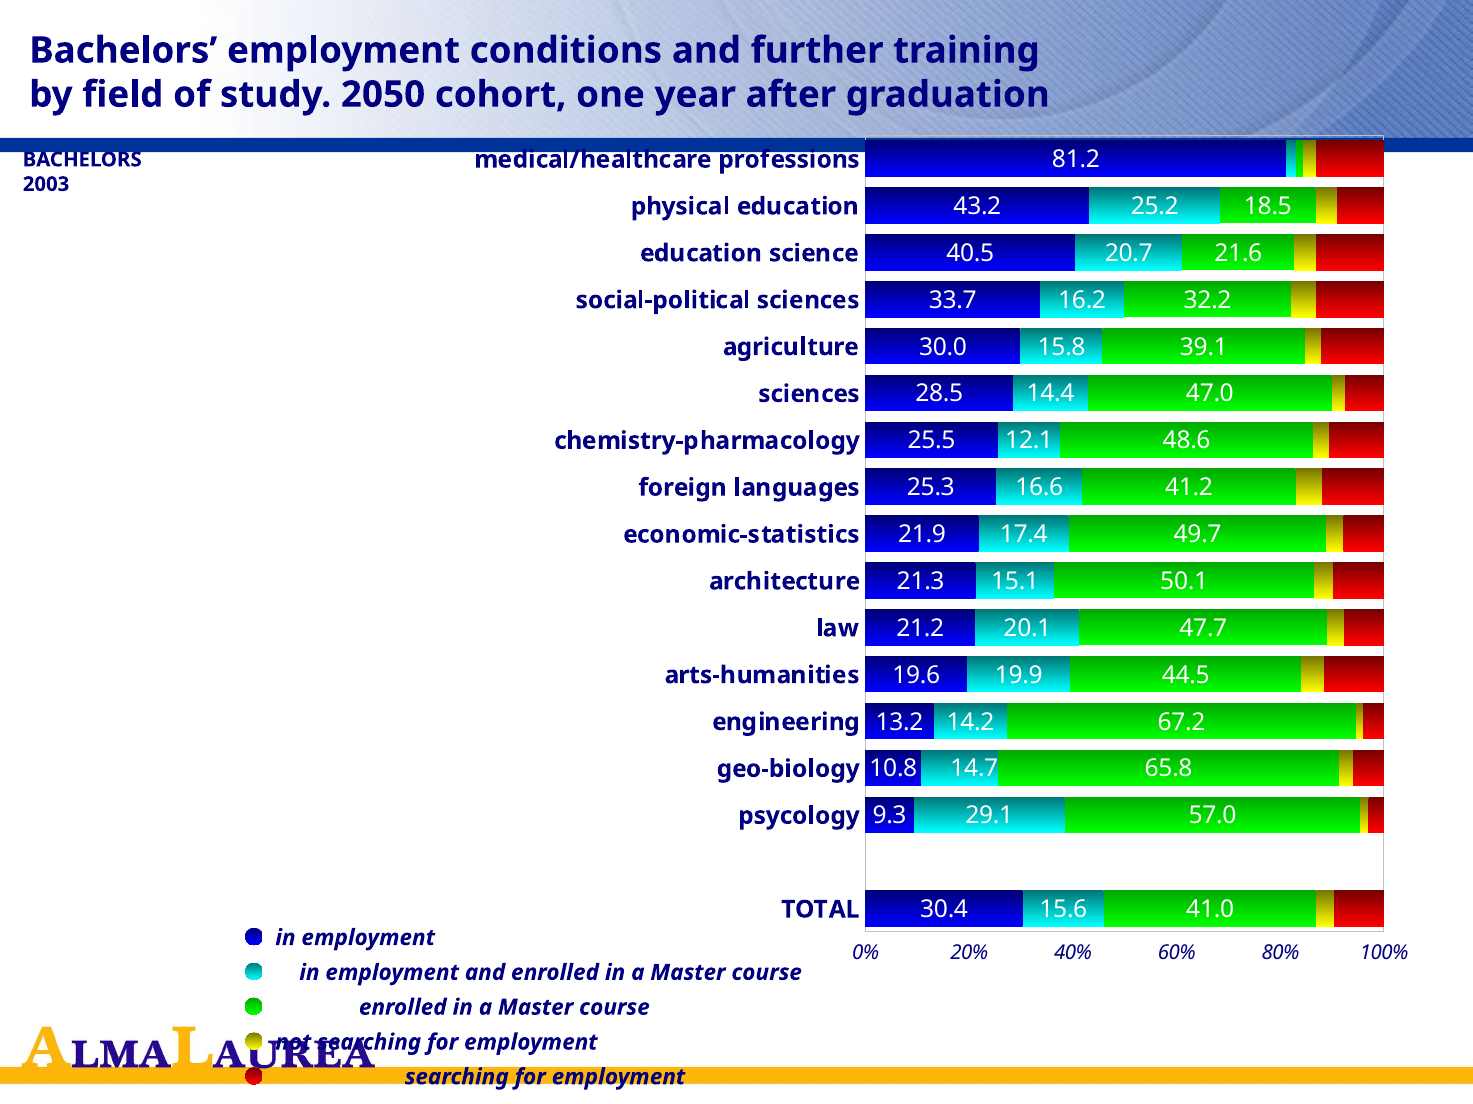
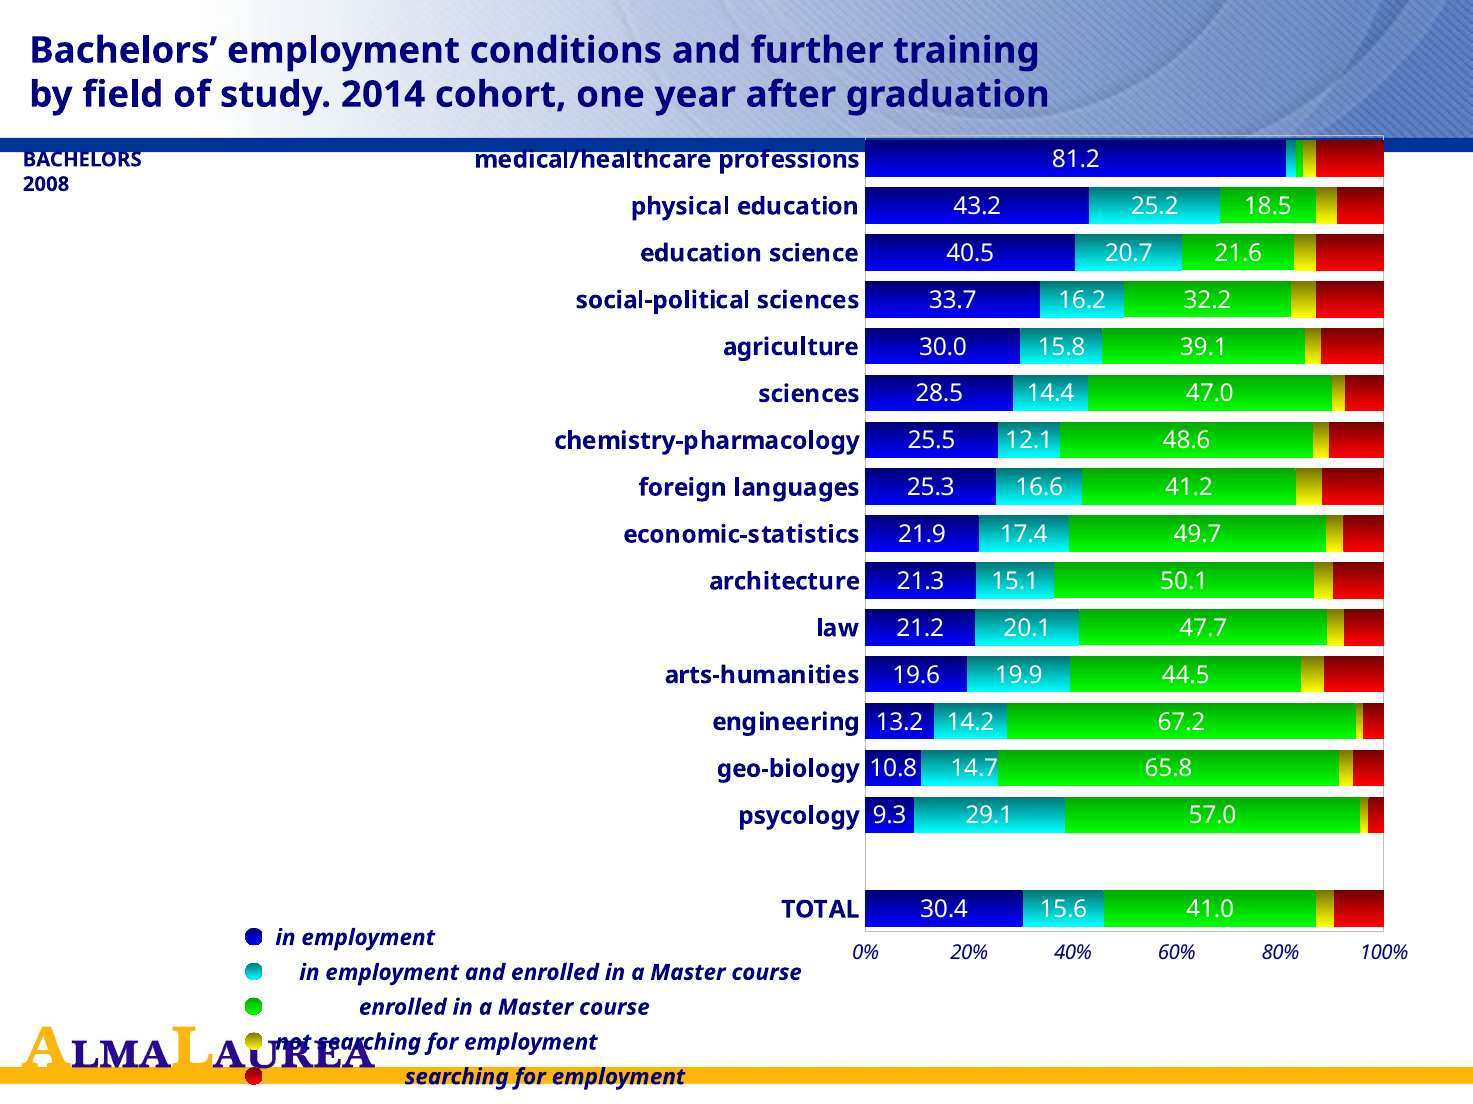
2050: 2050 -> 2014 (383, 95)
2003: 2003 -> 2008 (46, 184)
